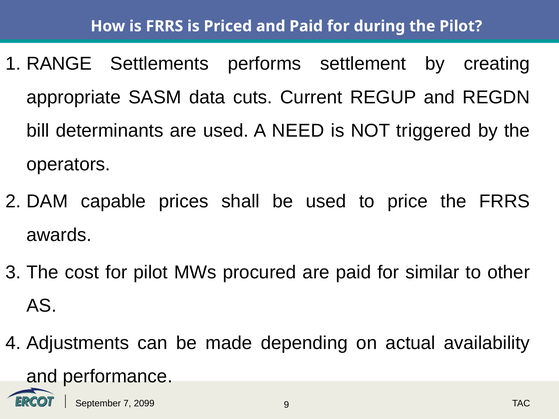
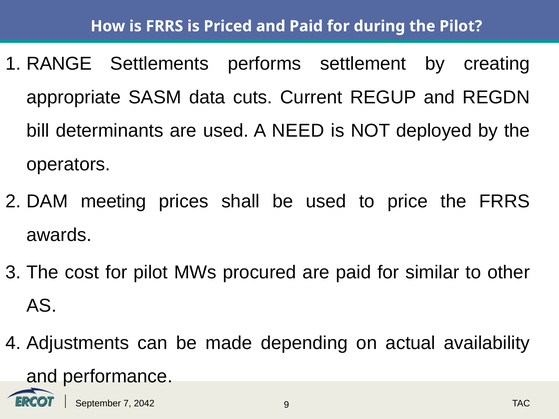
triggered: triggered -> deployed (434, 131)
capable: capable -> meeting (113, 202)
2099: 2099 -> 2042 (144, 404)
